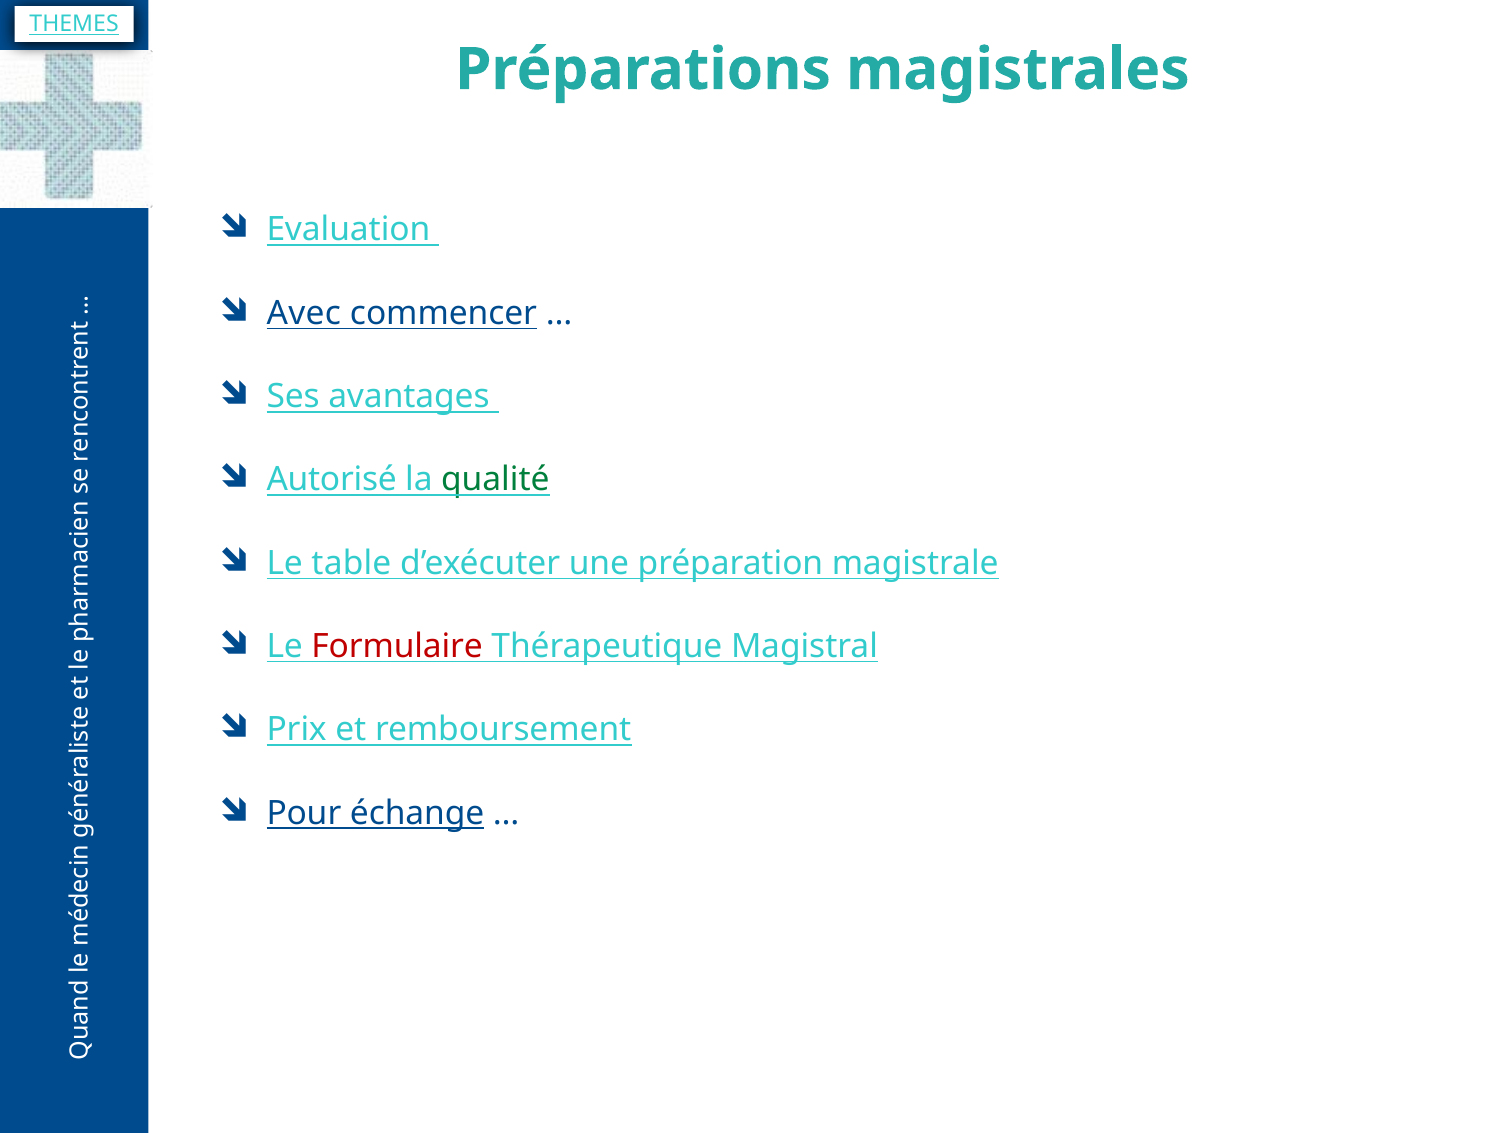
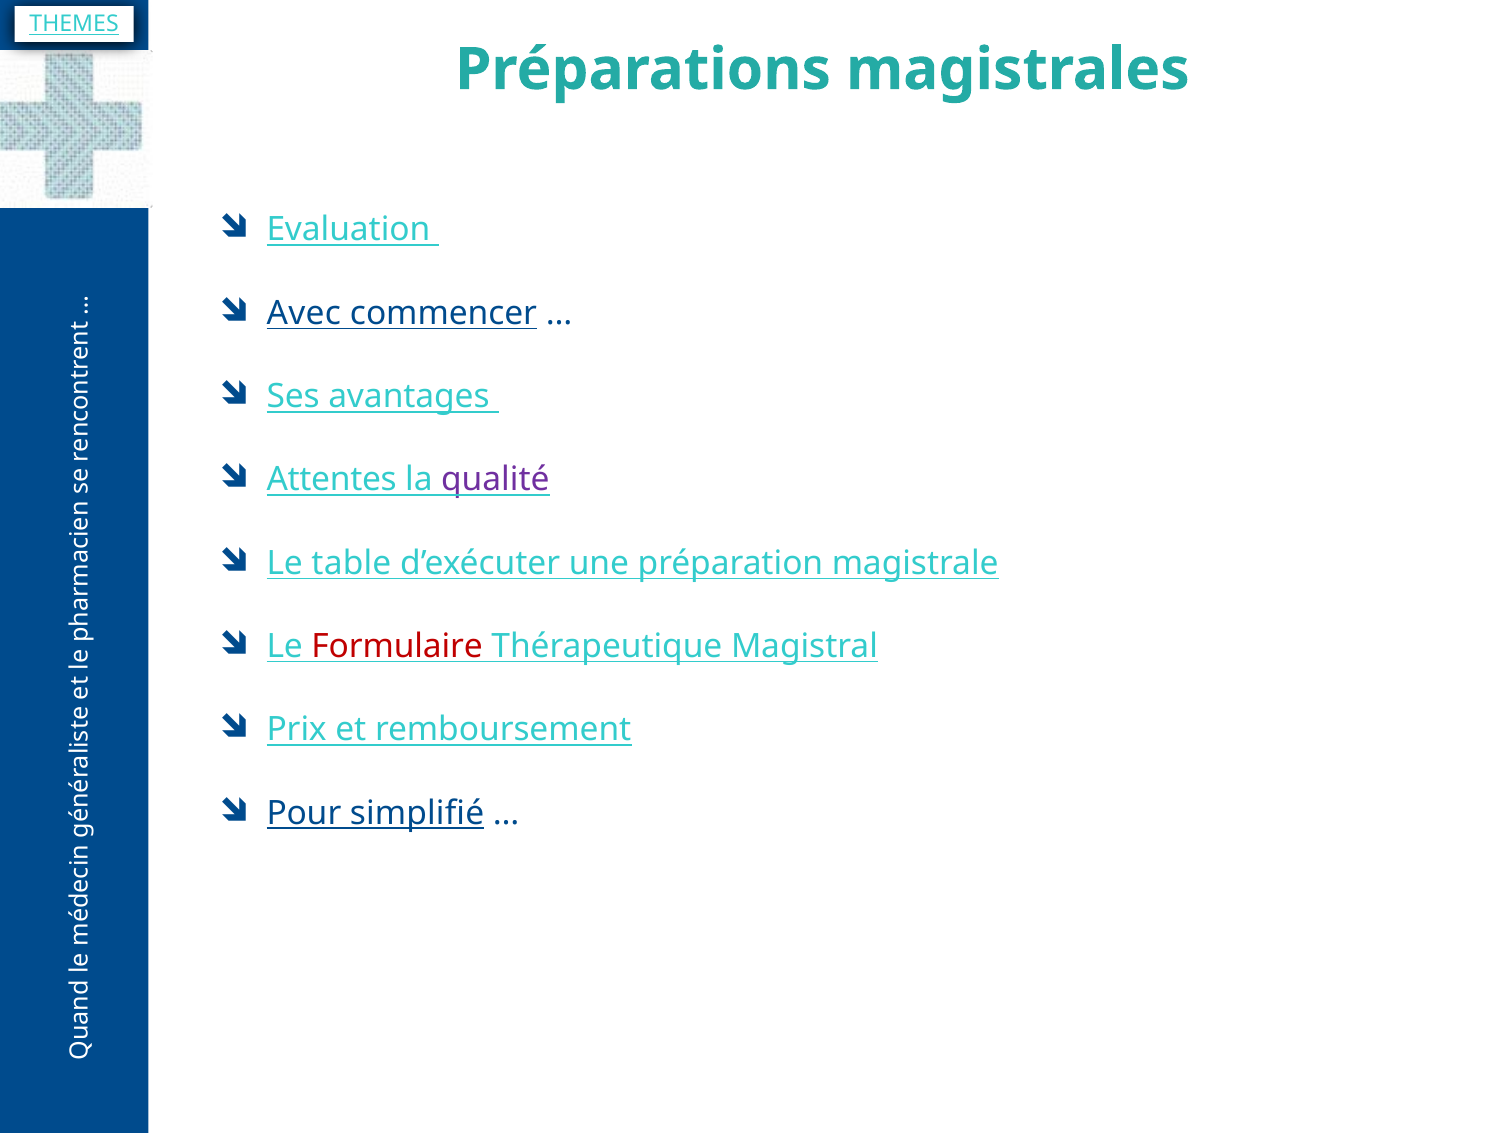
Autorisé: Autorisé -> Attentes (332, 480)
qualité colour: green -> purple (495, 480)
échange: échange -> simplifié (417, 813)
